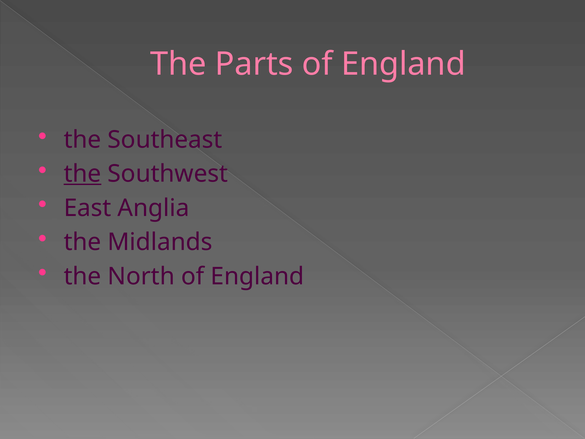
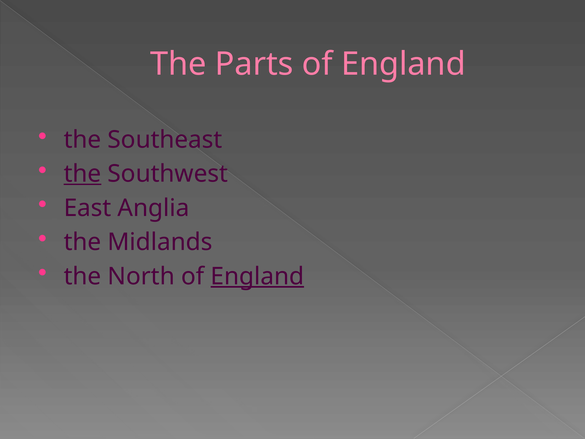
England underline: none -> present (257, 276)
